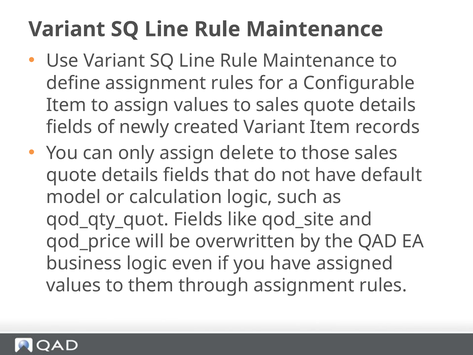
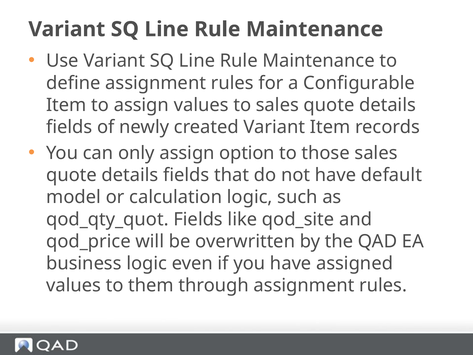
delete: delete -> option (247, 153)
